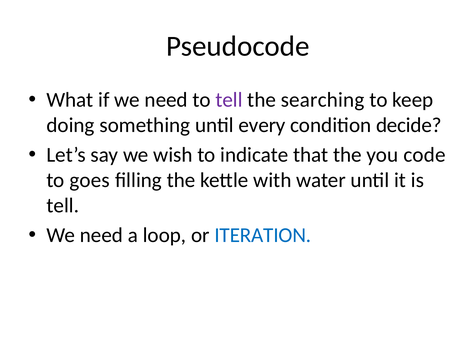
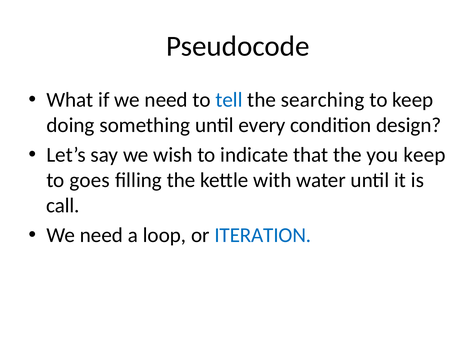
tell colour: purple -> blue (229, 100)
decide: decide -> design (409, 125)
you code: code -> keep (425, 155)
tell: tell -> call (63, 206)
